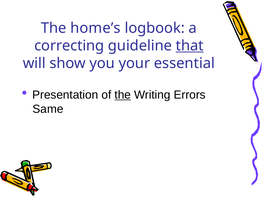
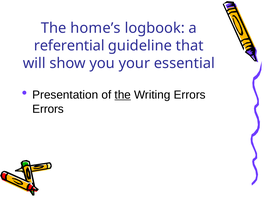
correcting: correcting -> referential (69, 46)
that underline: present -> none (190, 46)
Same: Same -> Errors (48, 109)
